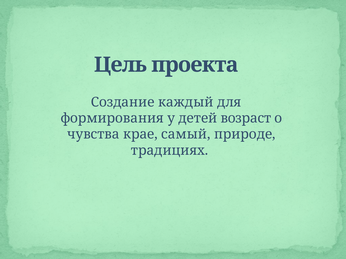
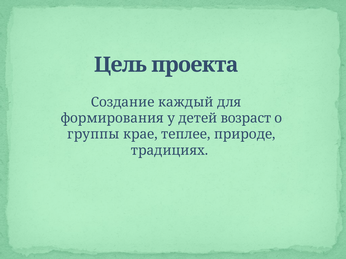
чувства: чувства -> группы (93, 135)
самый: самый -> теплее (186, 135)
